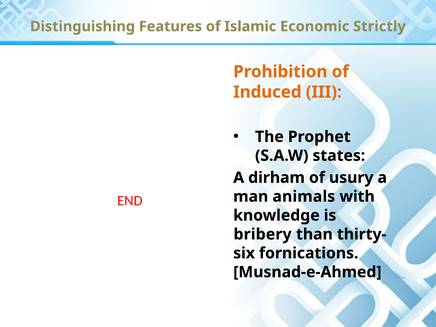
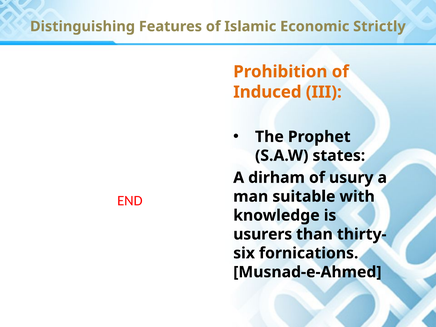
animals: animals -> suitable (304, 197)
bribery: bribery -> usurers (263, 234)
